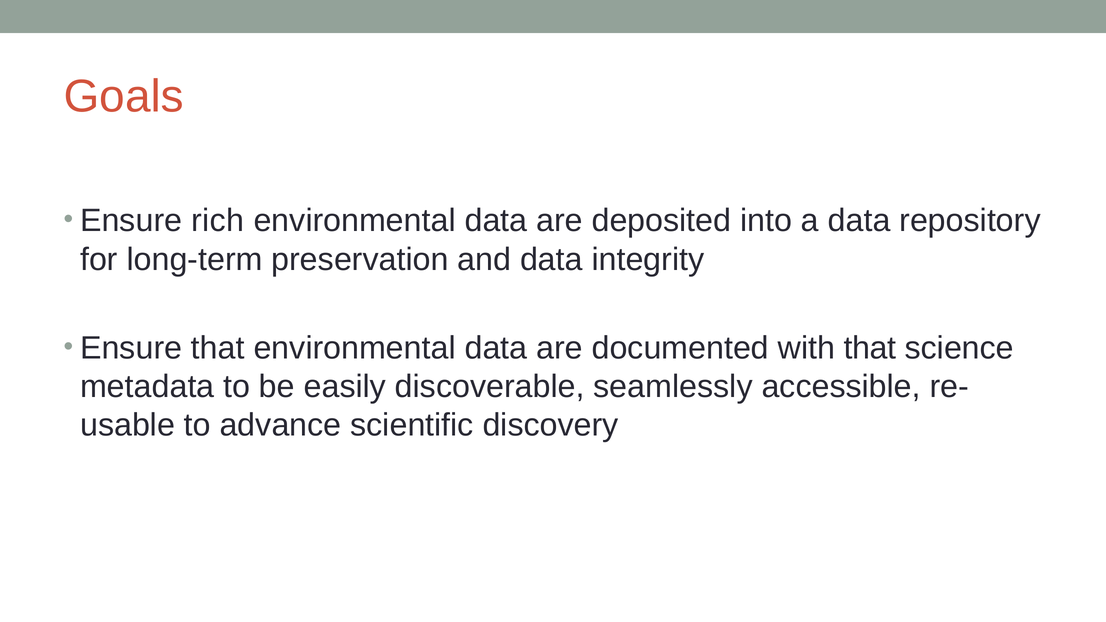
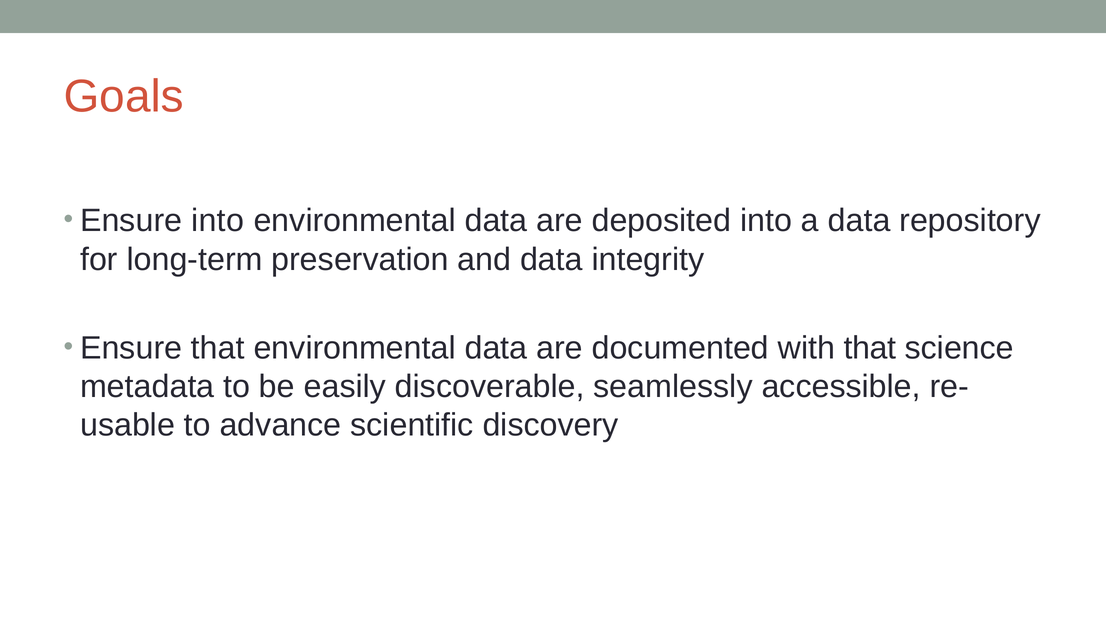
Ensure rich: rich -> into (218, 221)
